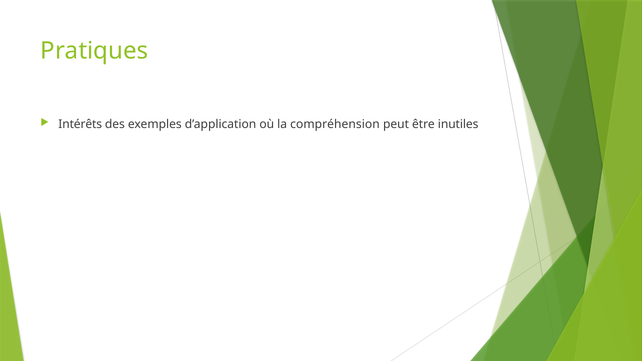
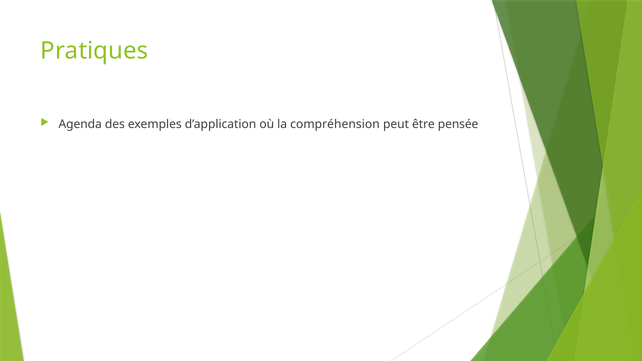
Intérêts: Intérêts -> Agenda (80, 124)
inutiles: inutiles -> pensée (458, 124)
